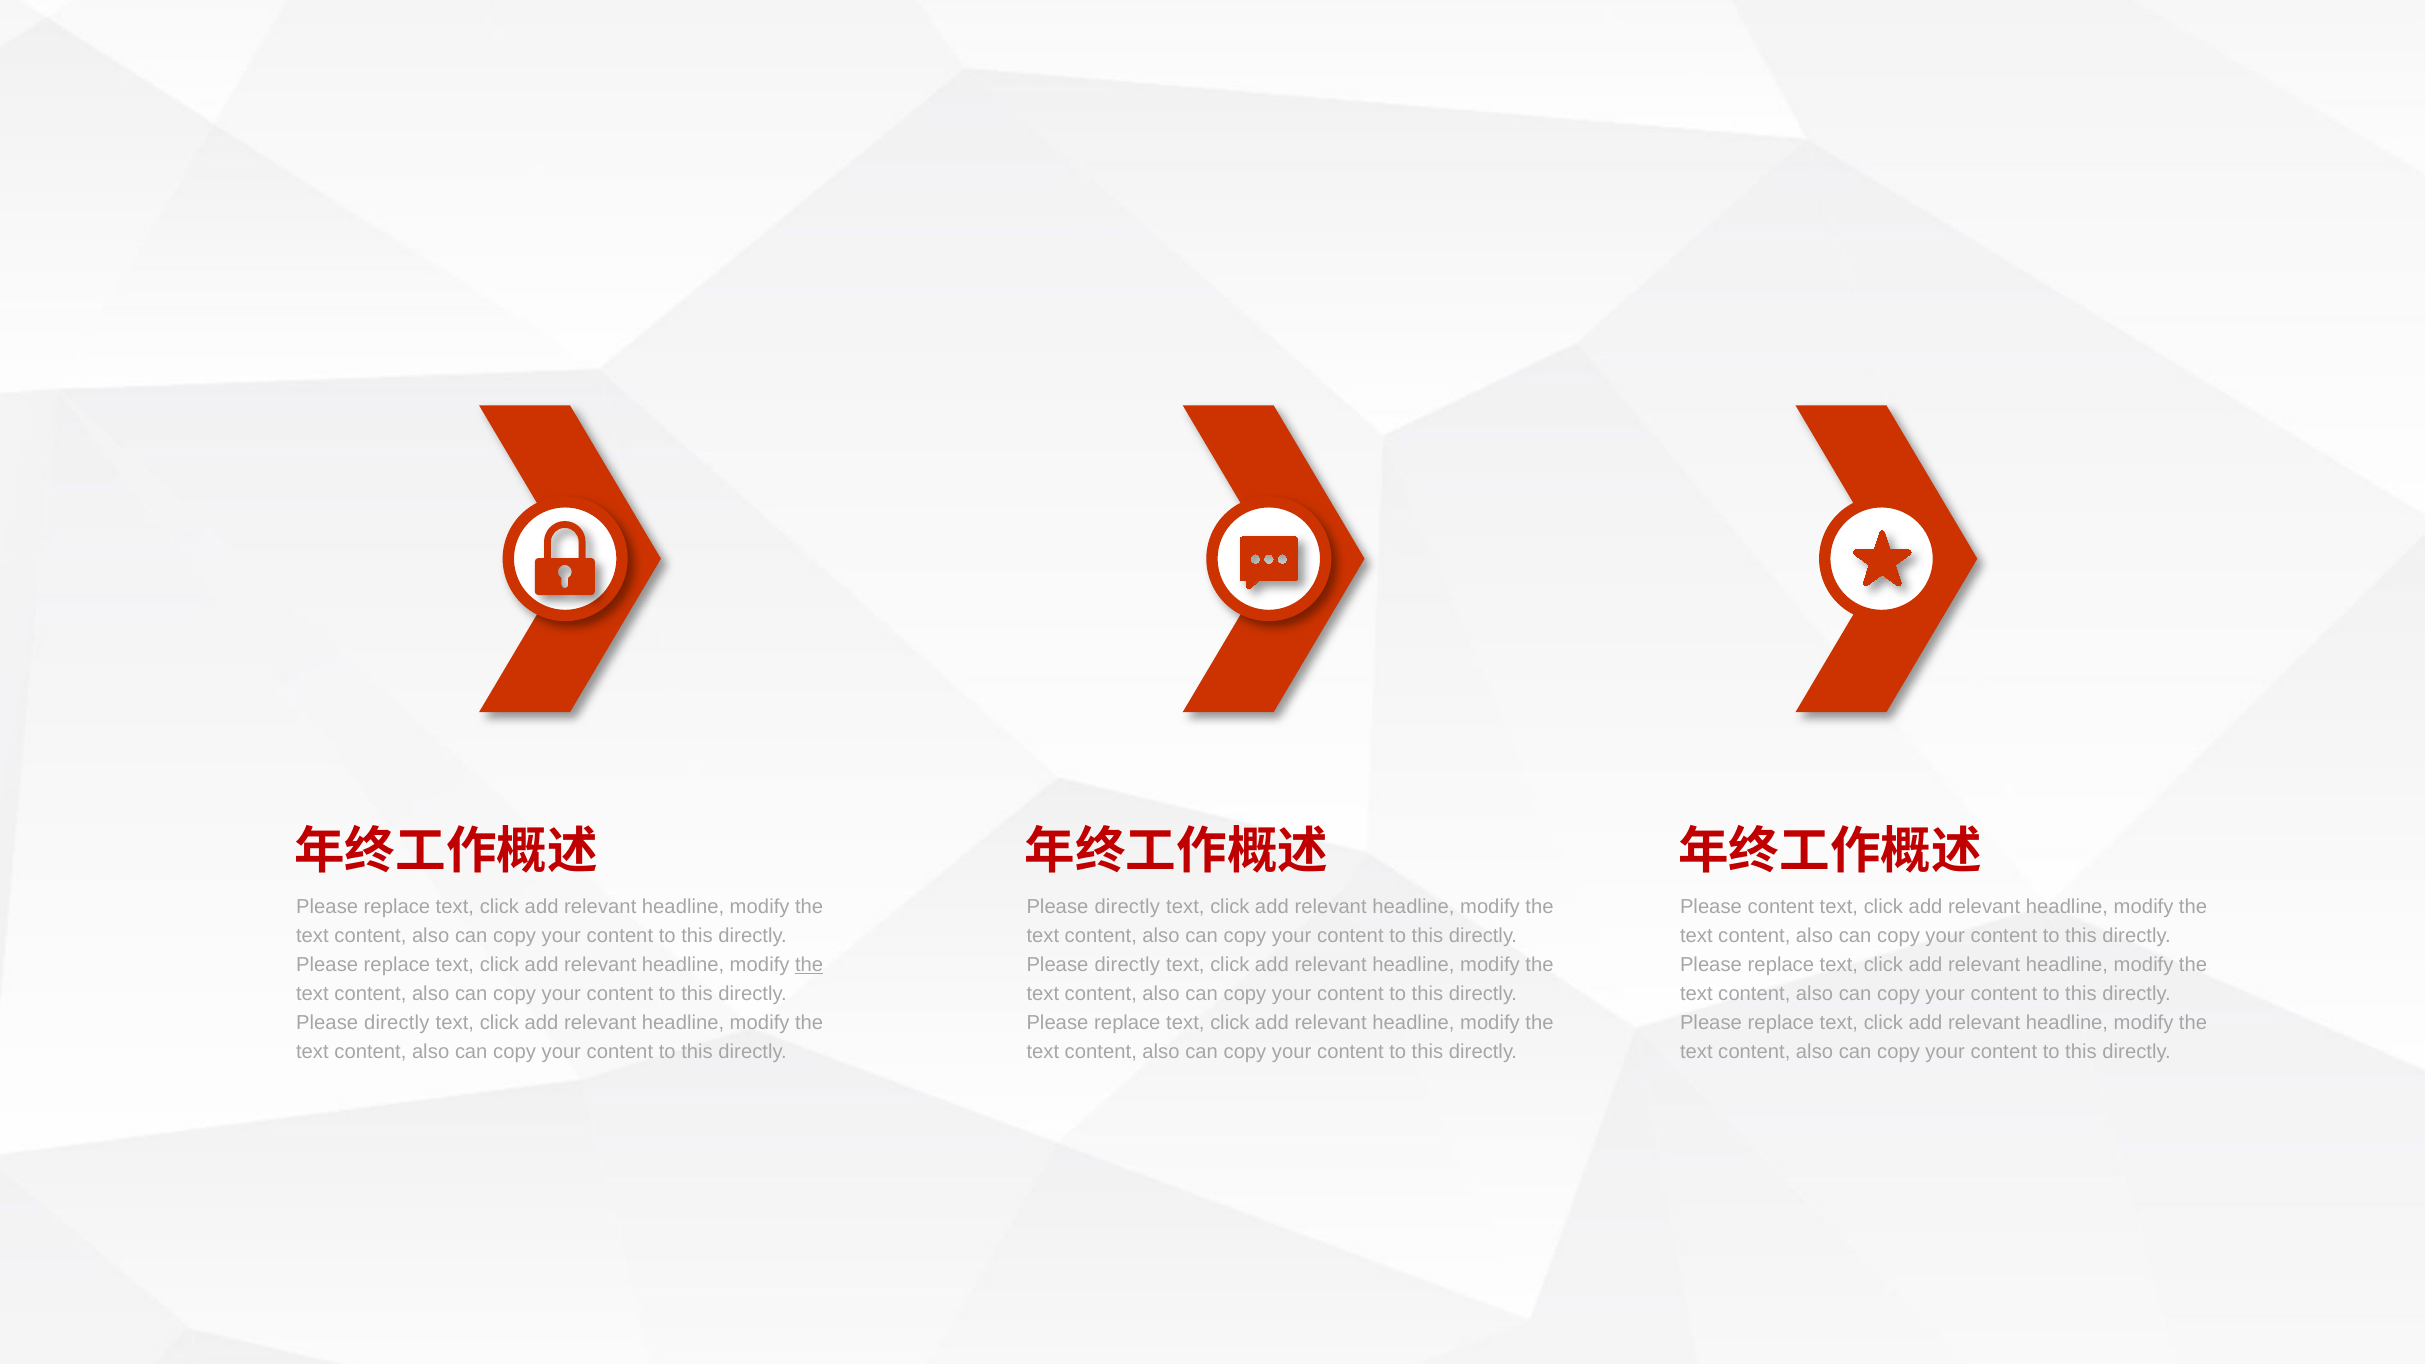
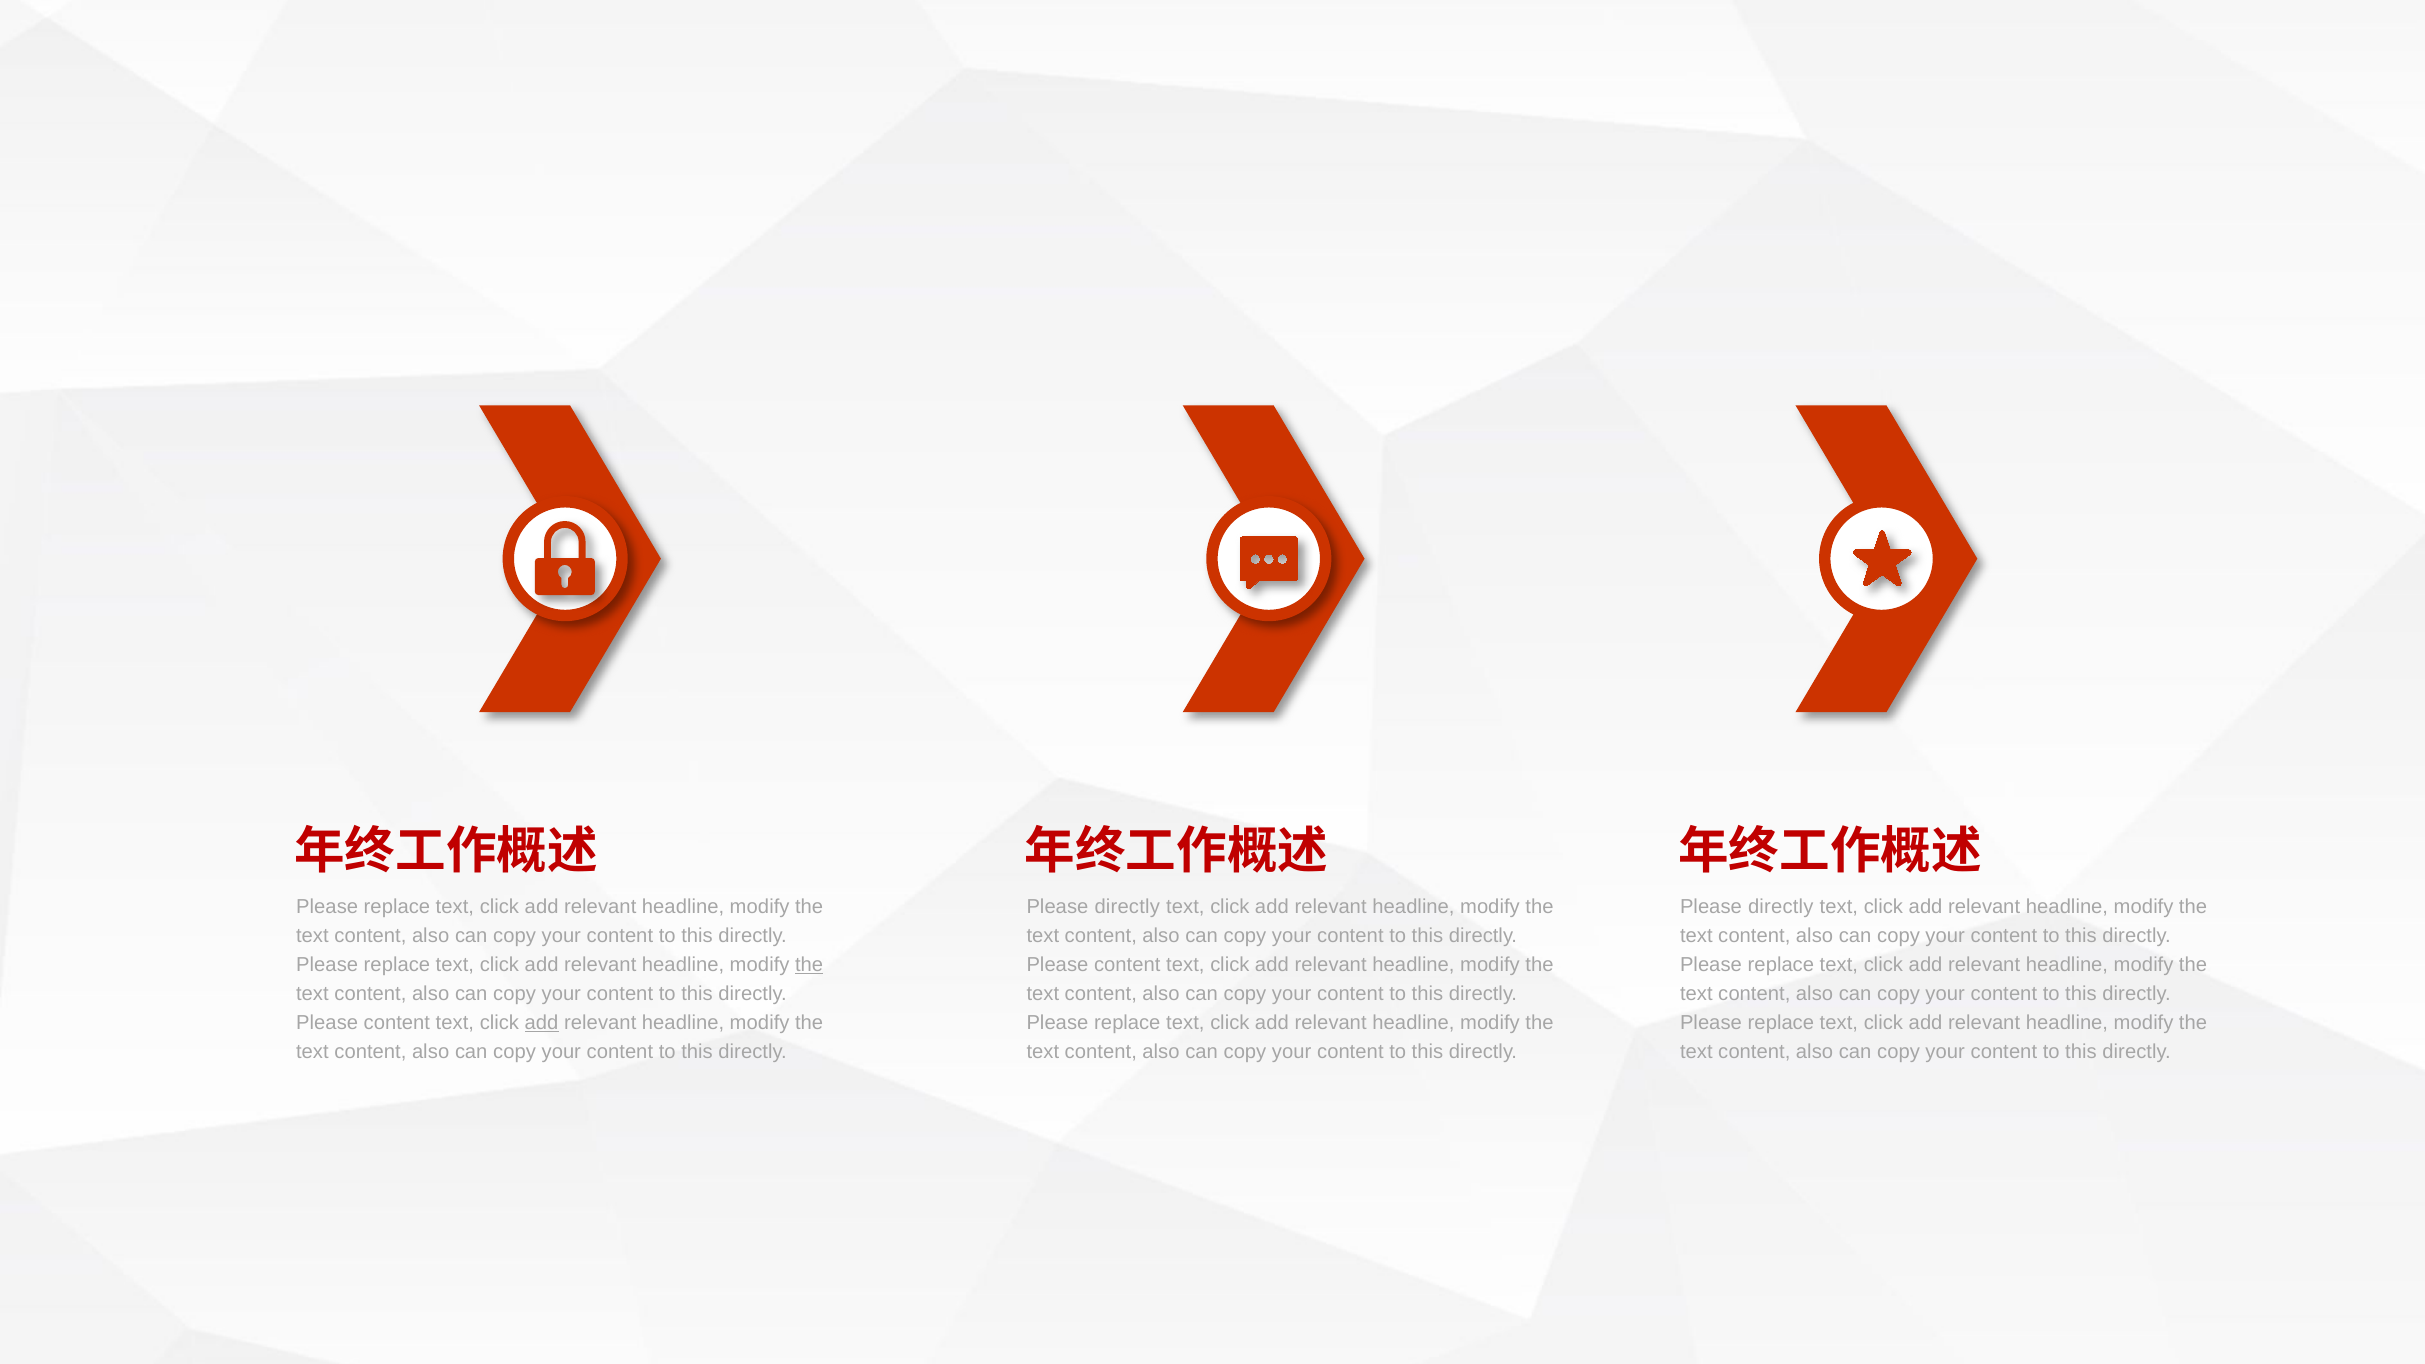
content: content -> directly (1781, 907)
directly: directly -> content (1127, 965)
directly: directly -> content (397, 1023)
add underline: none -> present (541, 1023)
